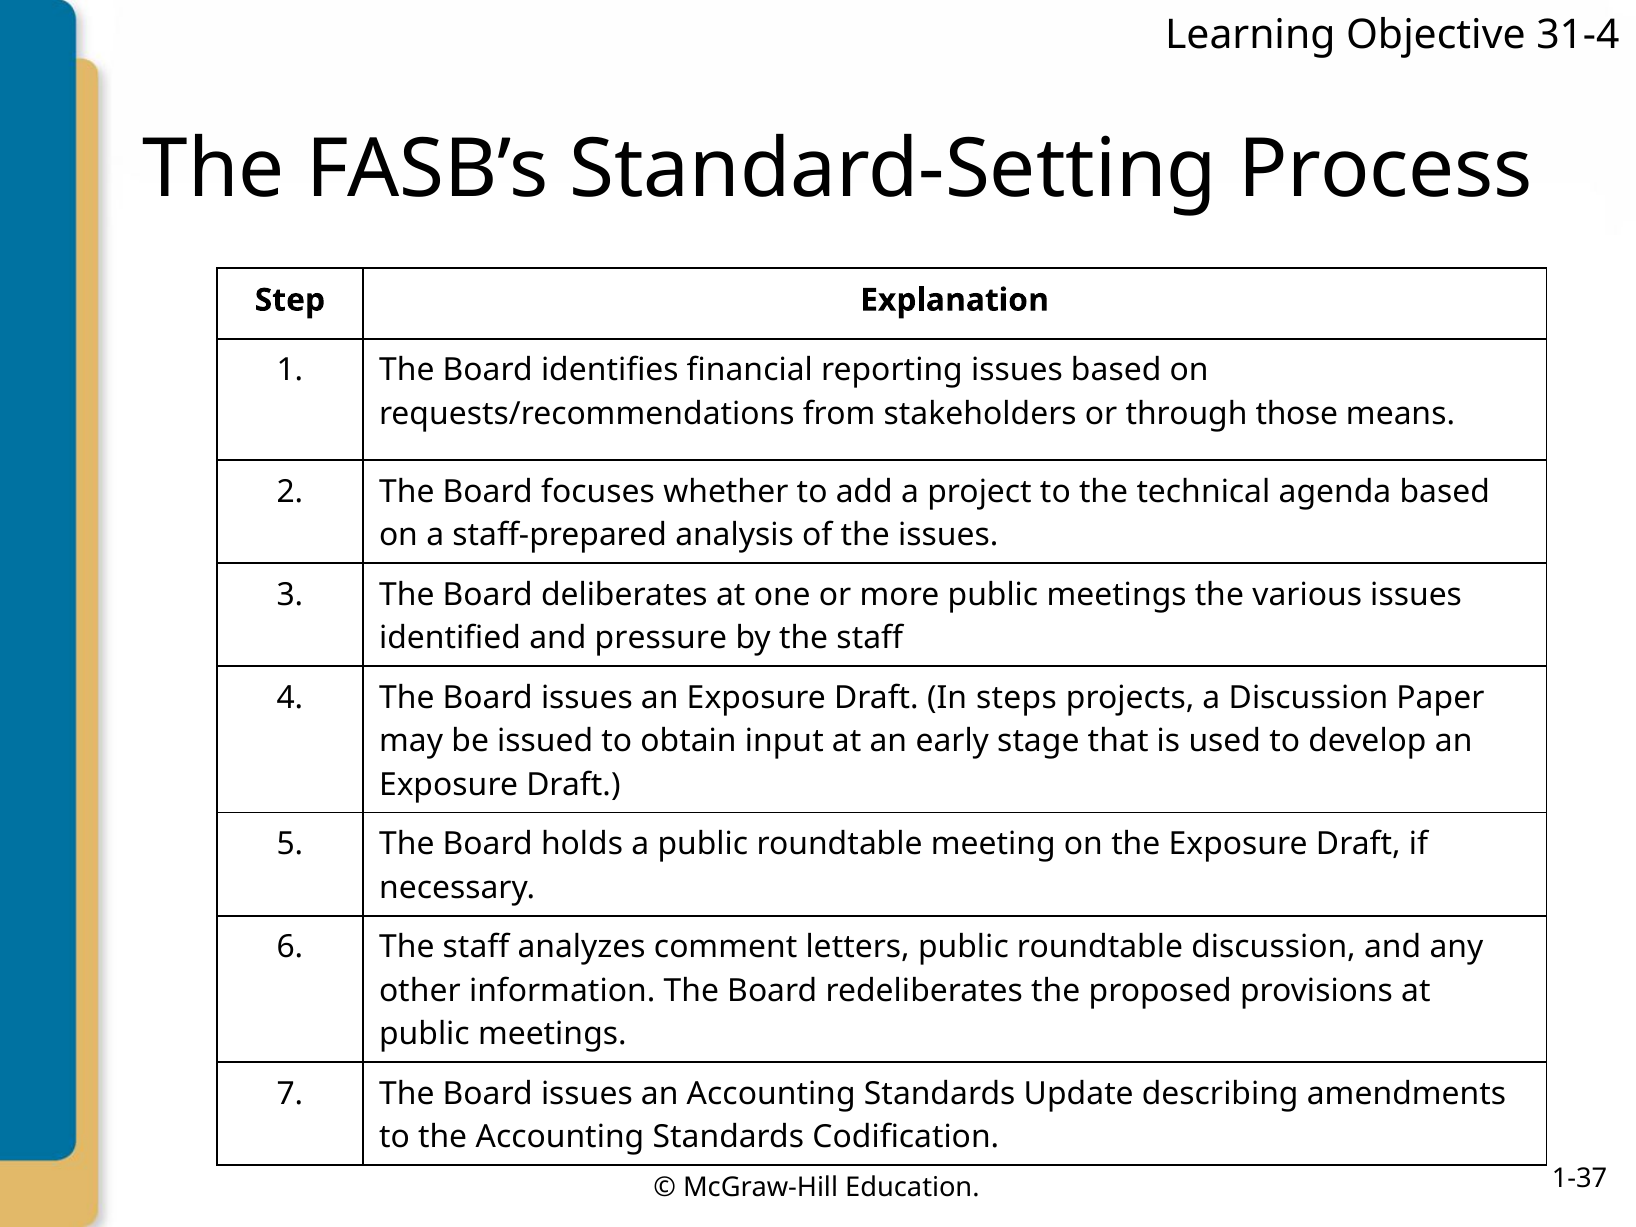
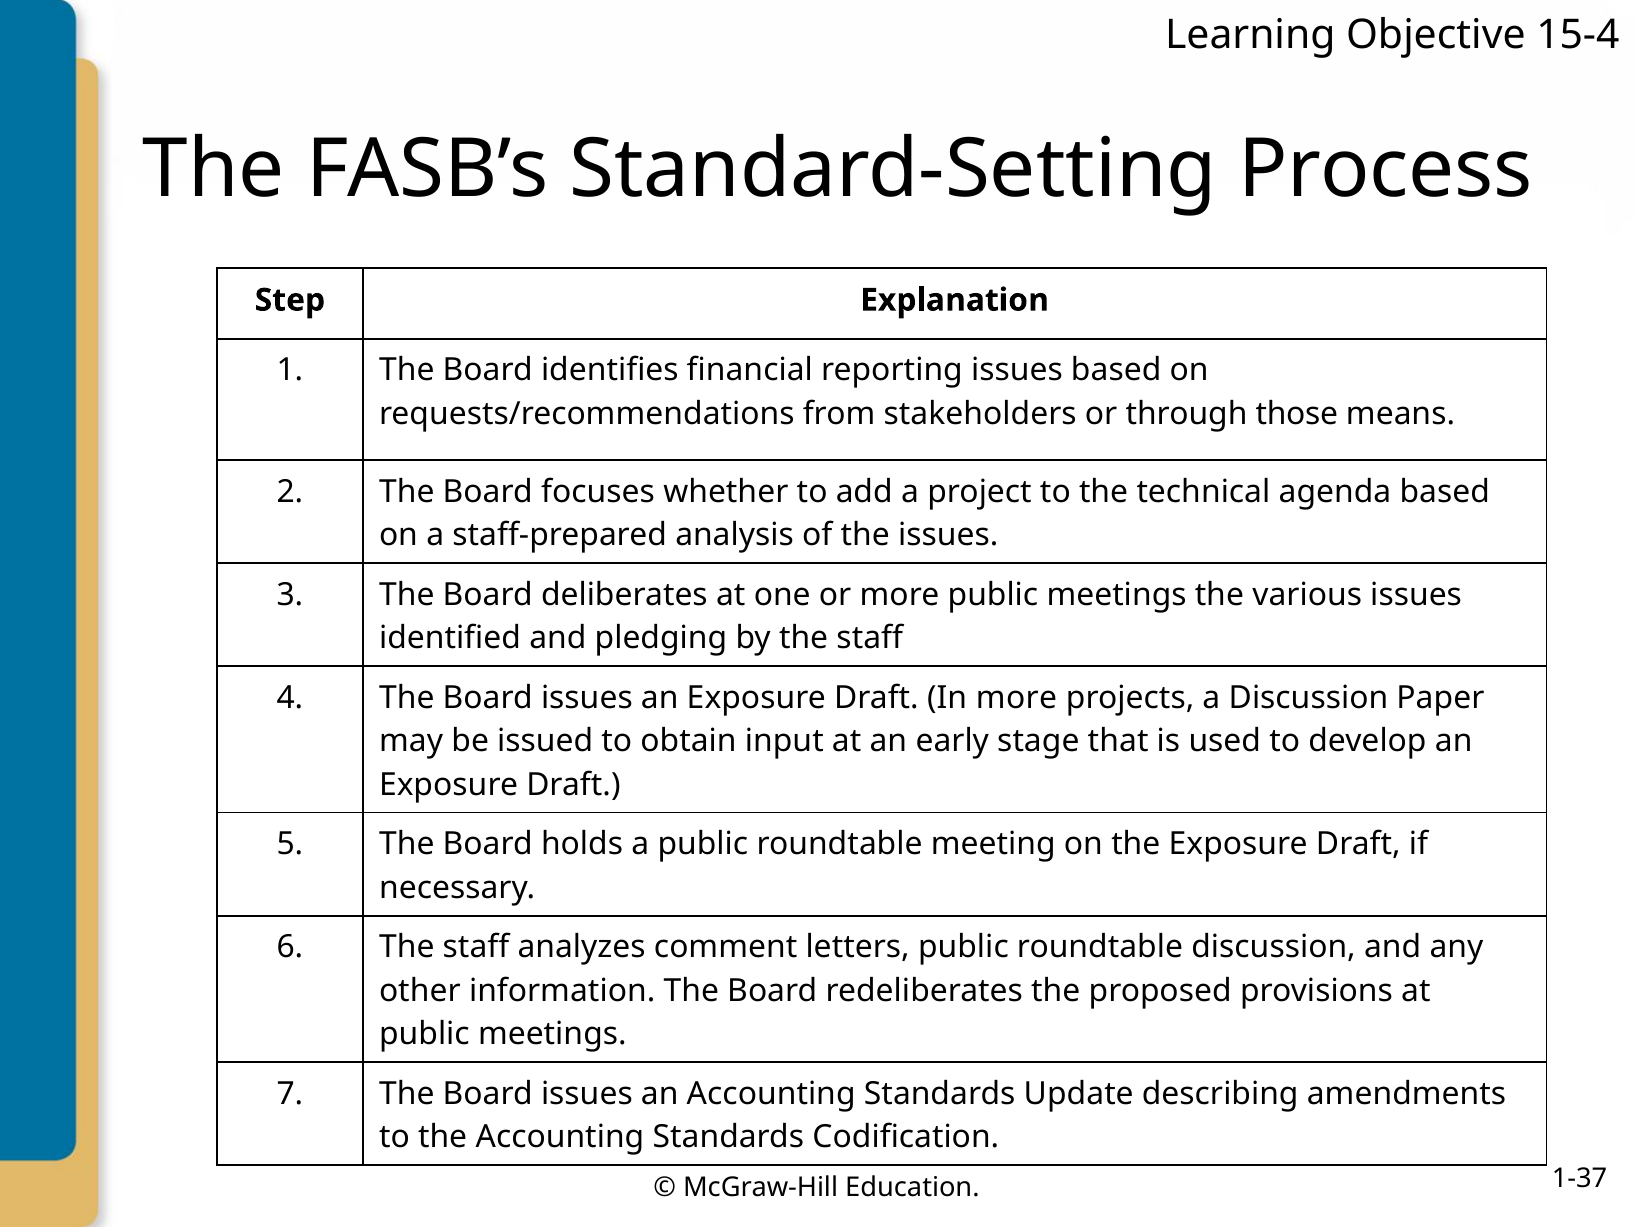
31-4: 31-4 -> 15-4 (1578, 35)
pressure: pressure -> pledging (661, 638)
In steps: steps -> more (1016, 698)
